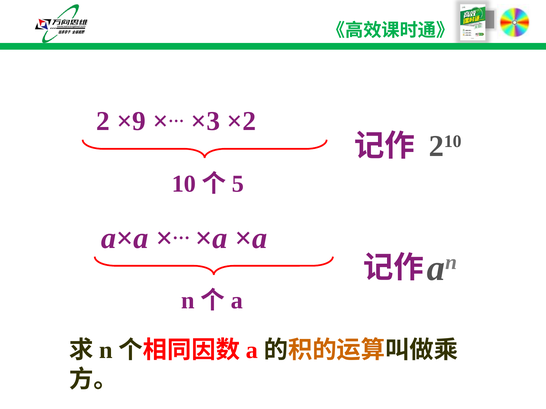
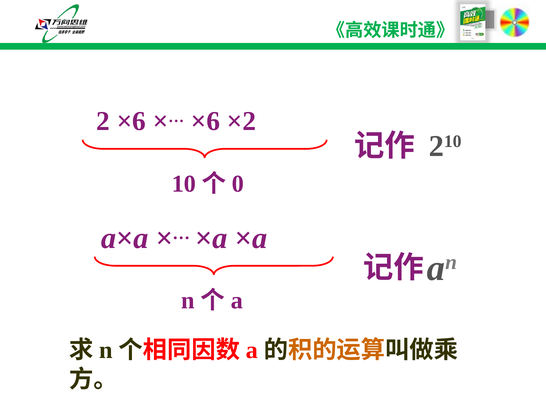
2 ×9: ×9 -> ×6 (131, 121)
×3: ×3 -> ×6 (206, 121)
5: 5 -> 0 (238, 184)
